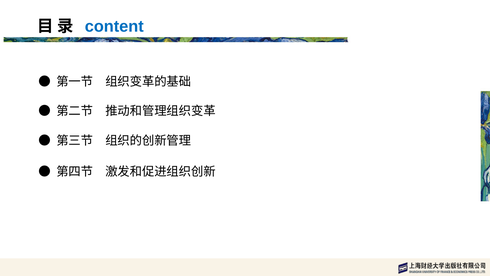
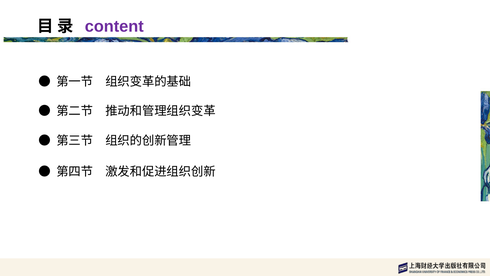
content colour: blue -> purple (114, 26)
